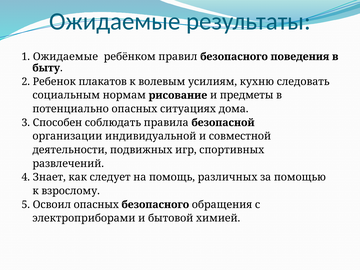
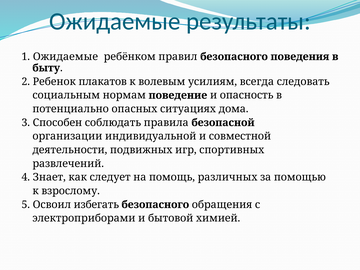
кухню: кухню -> всегда (257, 82)
рисование: рисование -> поведение (178, 95)
предметы: предметы -> опасность (247, 95)
Освоил опасных: опасных -> избегать (96, 205)
